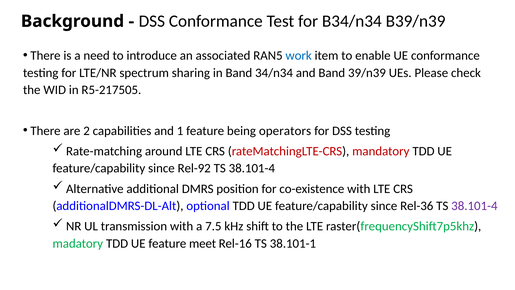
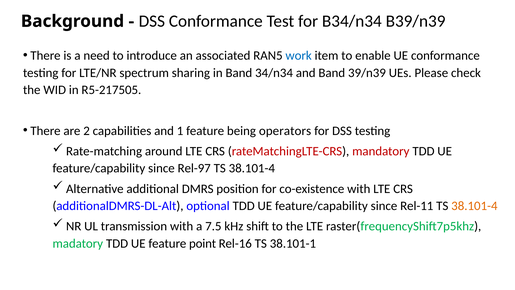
Rel-92: Rel-92 -> Rel-97 (194, 168)
Rel-36: Rel-36 -> Rel-11 (417, 206)
38.101-4 colour: purple -> orange (474, 206)
meet: meet -> point (203, 243)
